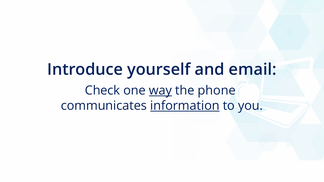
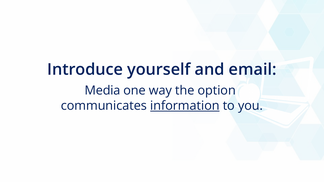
Check: Check -> Media (103, 91)
way underline: present -> none (160, 91)
phone: phone -> option (217, 91)
